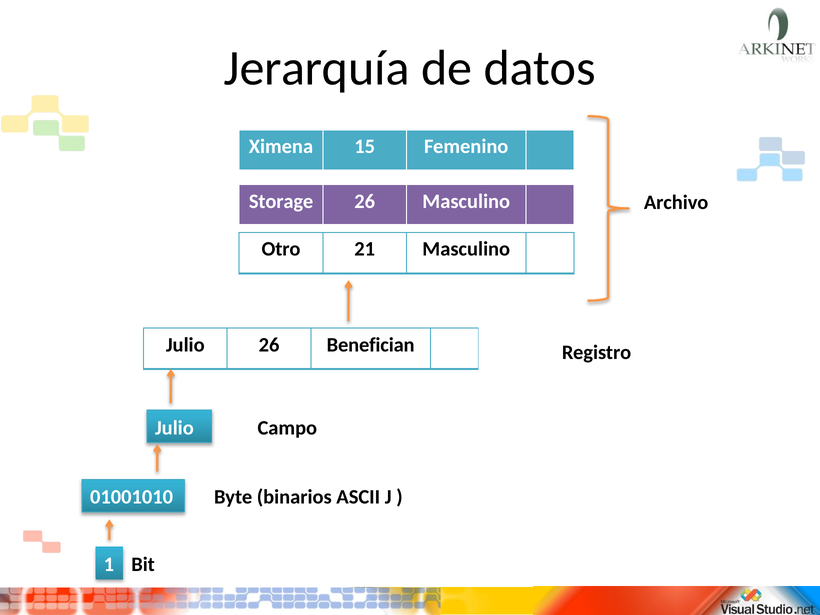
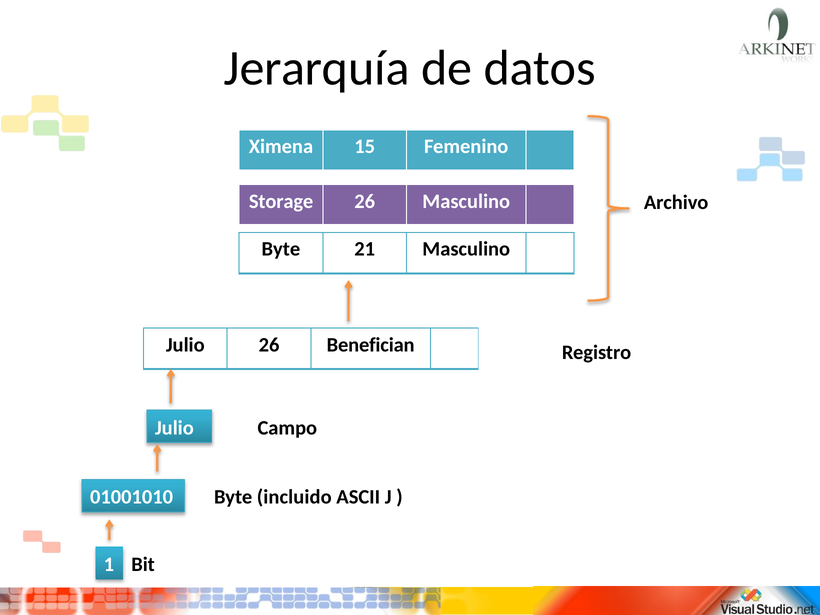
Otro: Otro -> Byte (281, 249)
binarios: binarios -> incluido (294, 497)
